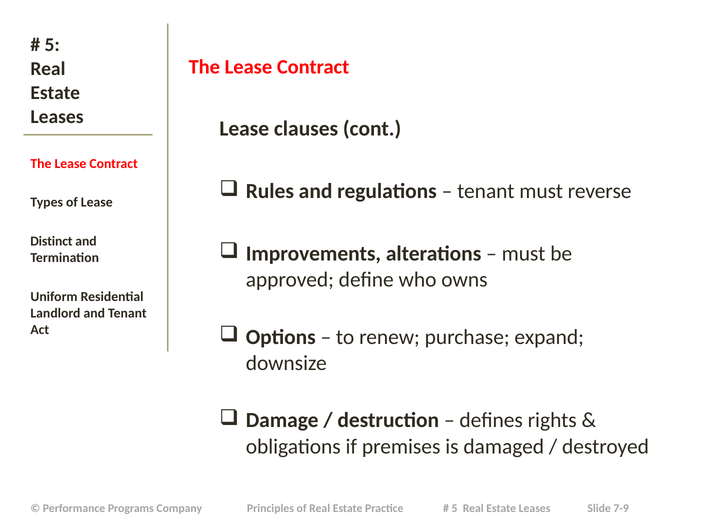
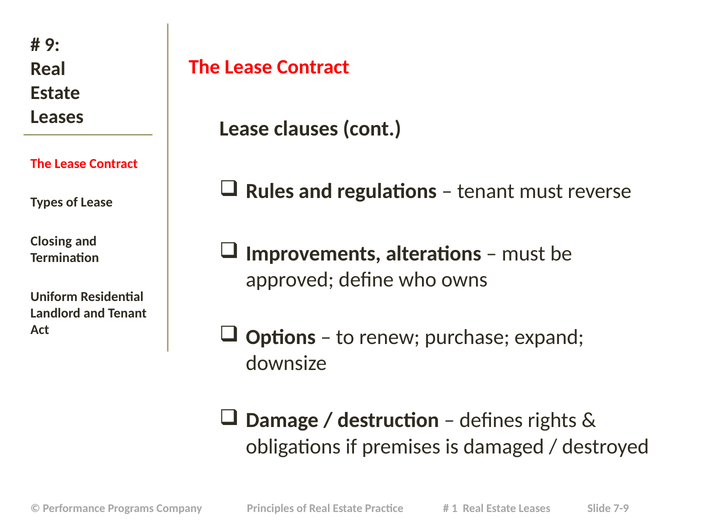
5: 5 -> 9 (52, 45)
Distinct: Distinct -> Closing (51, 241)
5: 5 -> 1 (454, 509)
